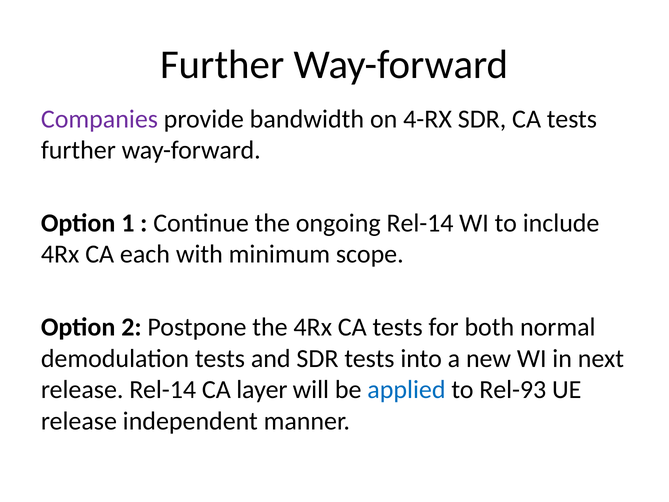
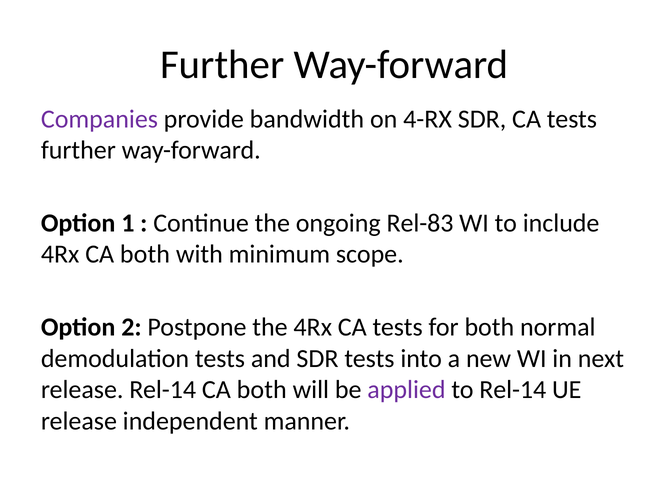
ongoing Rel-14: Rel-14 -> Rel-83 (420, 223)
4Rx CA each: each -> both (145, 254)
Rel-14 CA layer: layer -> both (262, 390)
applied colour: blue -> purple (406, 390)
to Rel-93: Rel-93 -> Rel-14 (513, 390)
